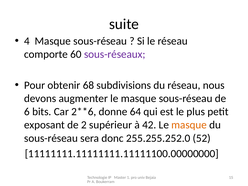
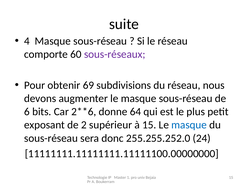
68: 68 -> 69 (88, 85)
à 42: 42 -> 15 (149, 125)
masque colour: orange -> blue (189, 125)
52: 52 -> 24 (202, 138)
